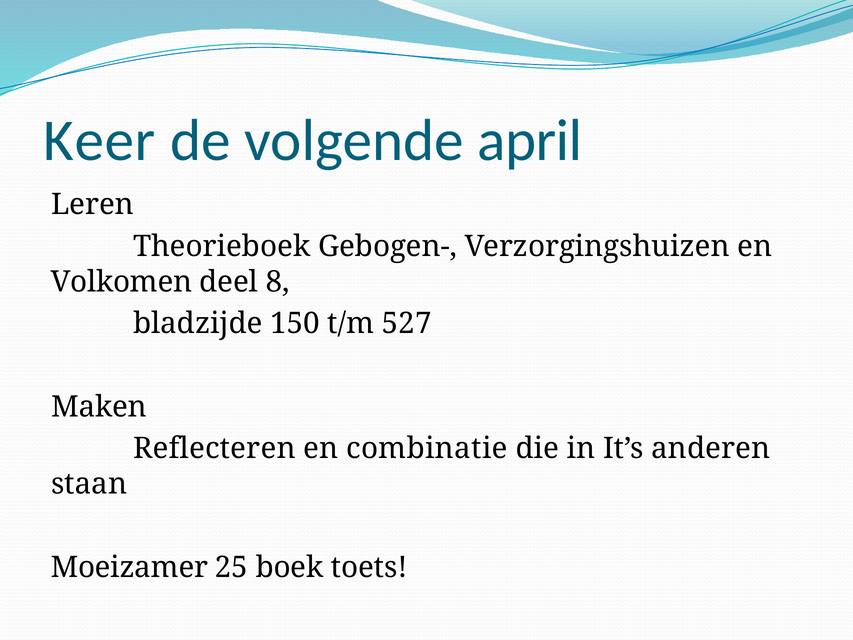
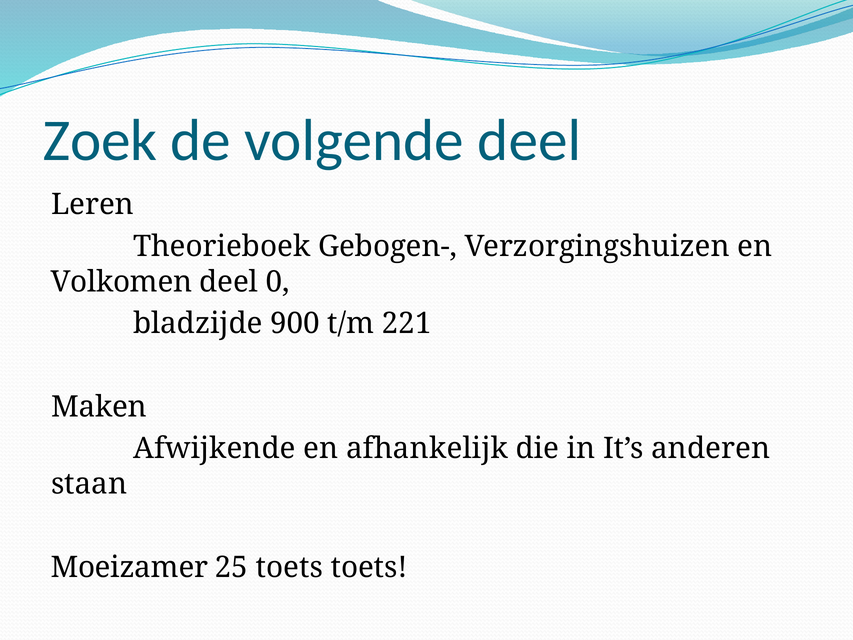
Keer: Keer -> Zoek (100, 141)
volgende april: april -> deel (529, 141)
8: 8 -> 0 (278, 282)
150: 150 -> 900 (295, 323)
527: 527 -> 221 (407, 323)
Reflecteren: Reflecteren -> Afwijkende (214, 448)
combinatie: combinatie -> afhankelijk (427, 448)
25 boek: boek -> toets (289, 567)
